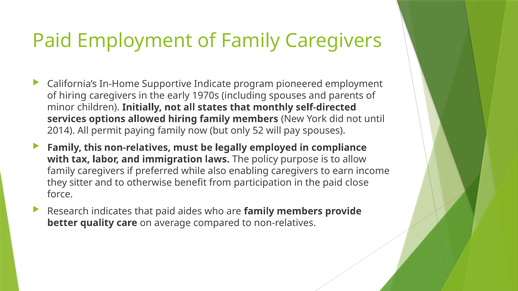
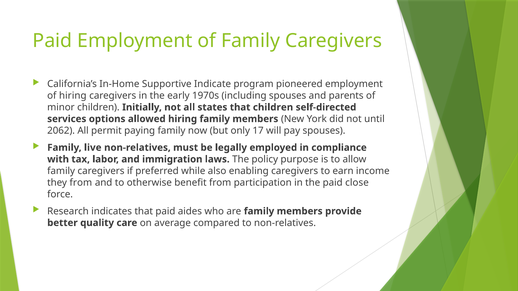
that monthly: monthly -> children (273, 107)
2014: 2014 -> 2062 (61, 131)
52: 52 -> 17 (258, 131)
this: this -> live (93, 148)
they sitter: sitter -> from (81, 183)
